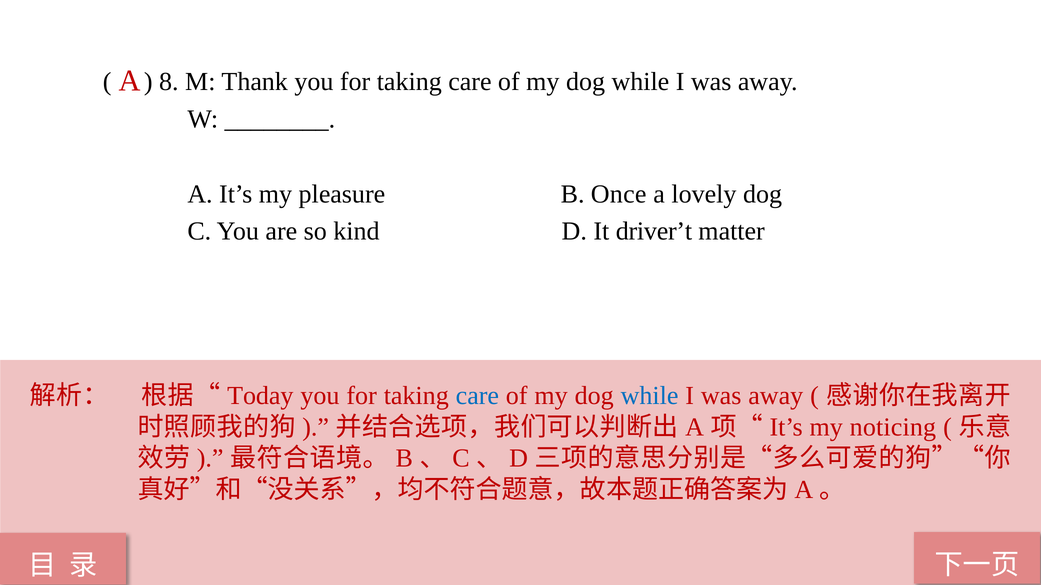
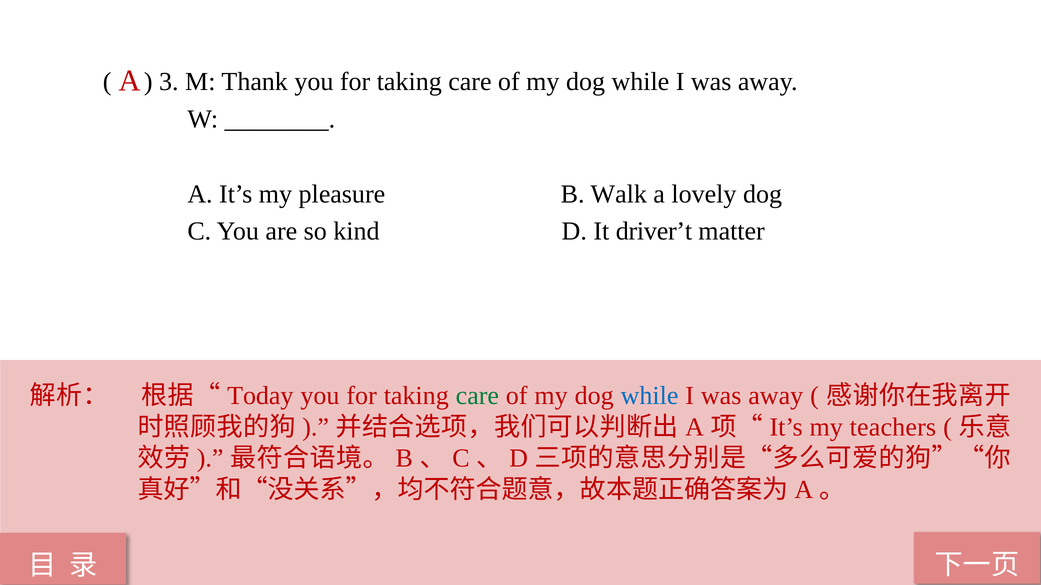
8: 8 -> 3 (169, 82)
Once: Once -> Walk (619, 194)
care colour: blue -> green (477, 396)
noticing: noticing -> teachers (893, 427)
